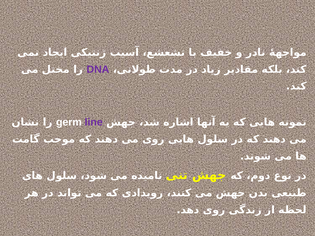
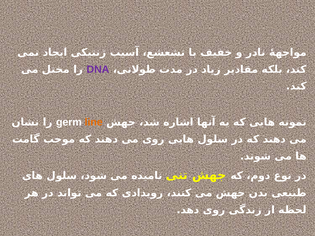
line colour: purple -> orange (94, 122)
